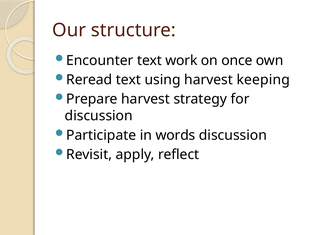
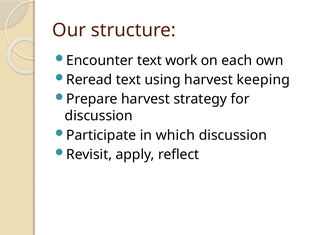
once: once -> each (237, 60)
words: words -> which (175, 135)
